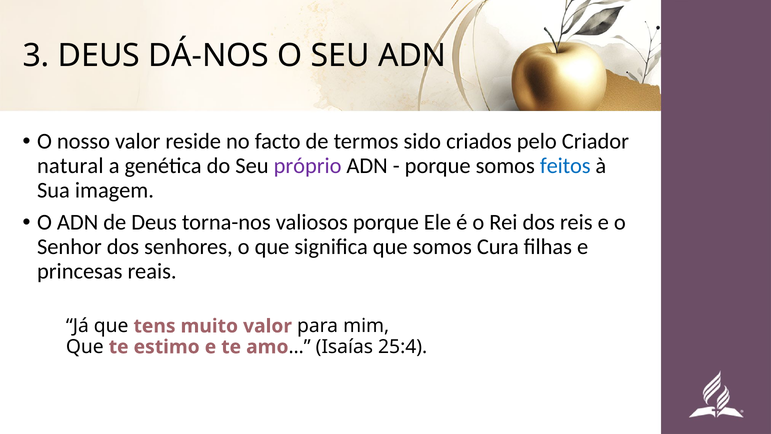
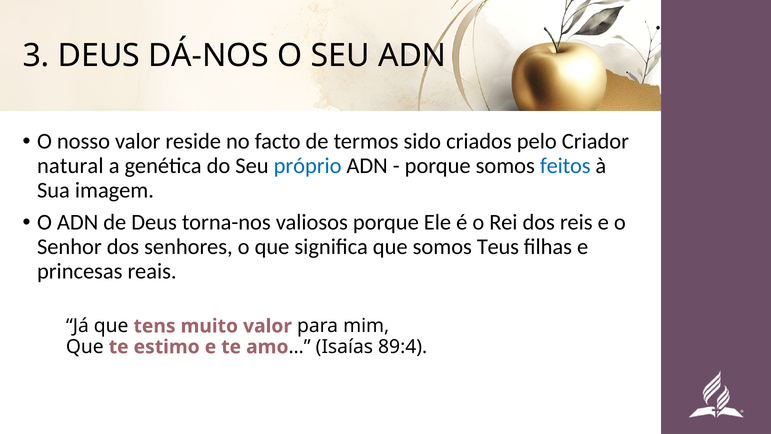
próprio colour: purple -> blue (308, 166)
Cura: Cura -> Teus (498, 247)
25:4: 25:4 -> 89:4 (403, 347)
